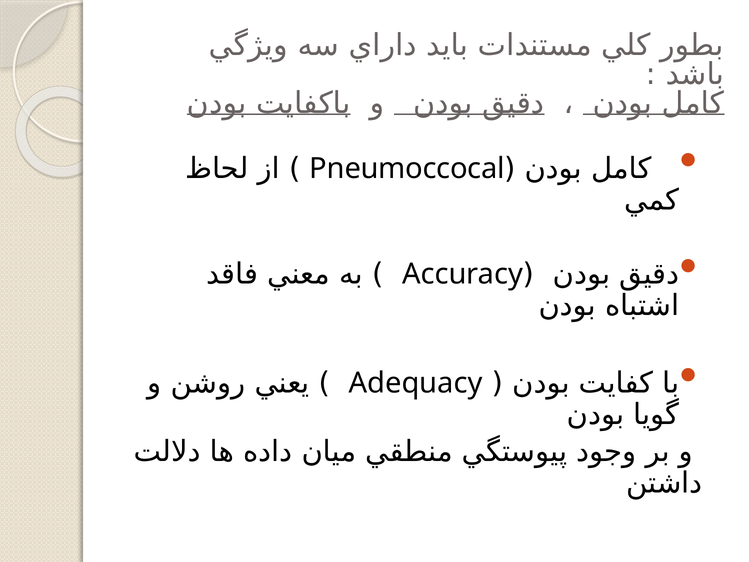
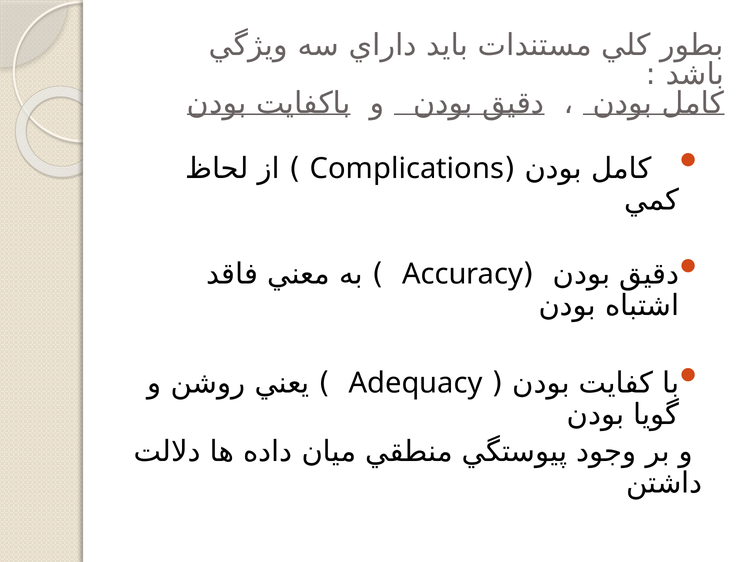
Pneumoccocal: Pneumoccocal -> Complications (407, 168)
